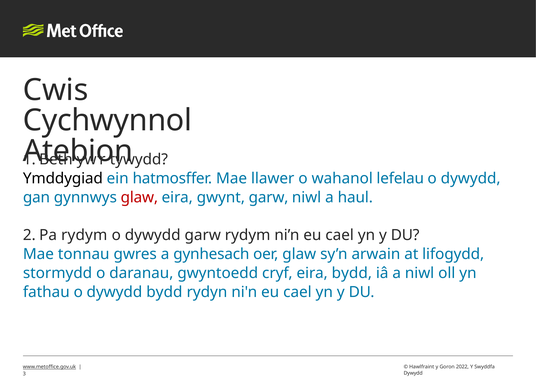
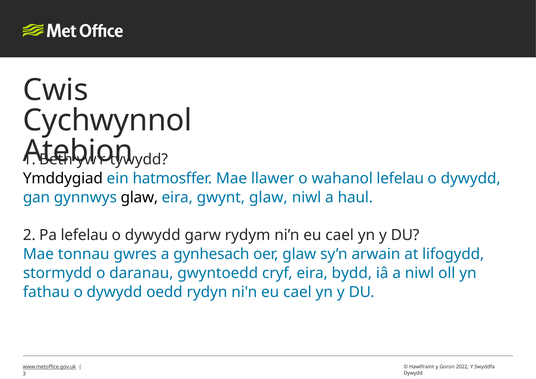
glaw colour: red -> black (139, 198)
gwynt garw: garw -> glaw (268, 198)
rydym: rydym -> lefelau (84, 235)
dywydd bydd: bydd -> oedd (164, 292)
